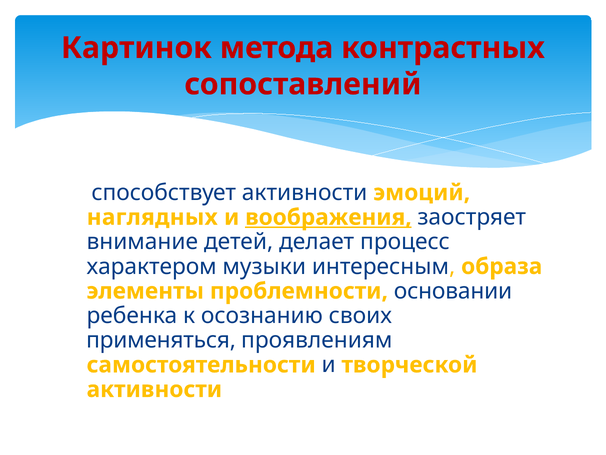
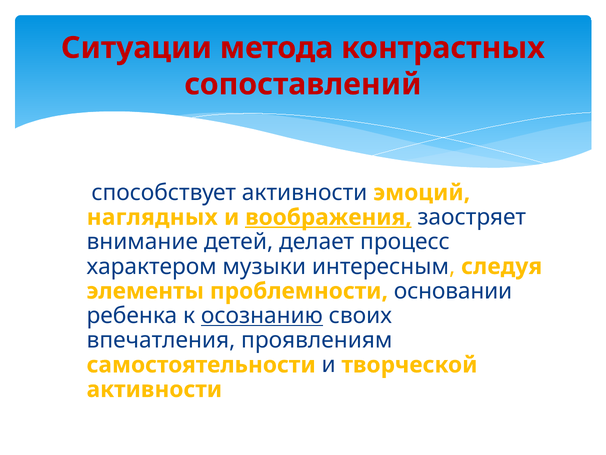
Картинок: Картинок -> Ситуации (136, 48)
образа: образа -> следуя (502, 266)
осознанию underline: none -> present (262, 315)
применяться: применяться -> впечатления (161, 340)
